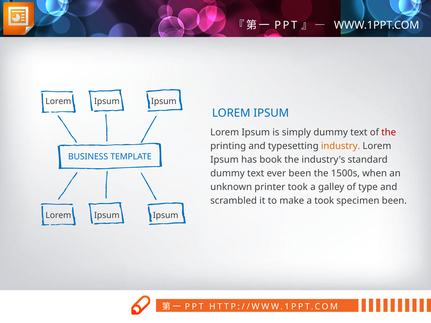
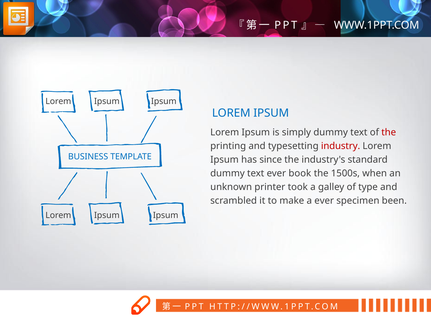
industry colour: orange -> red (341, 146)
book: book -> since (271, 160)
ever been: been -> book (300, 173)
a took: took -> ever (324, 201)
